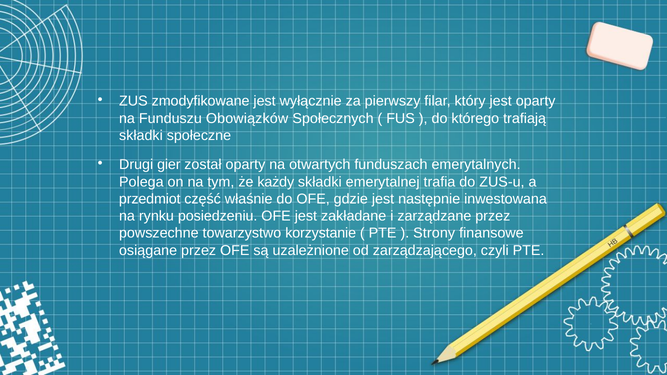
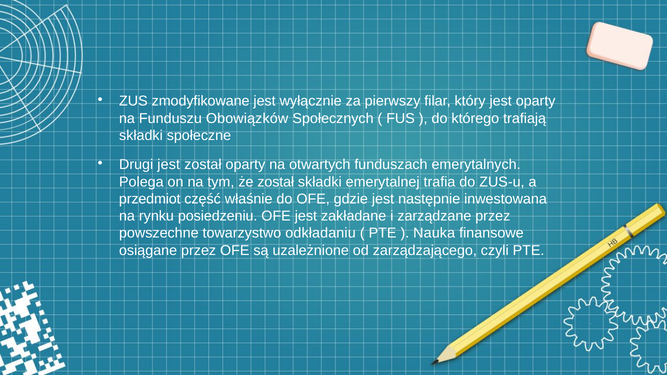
Drugi gier: gier -> jest (169, 165)
że każdy: każdy -> został (276, 182)
korzystanie: korzystanie -> odkładaniu (321, 233)
Strony: Strony -> Nauka (434, 233)
